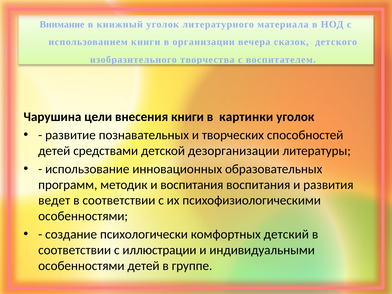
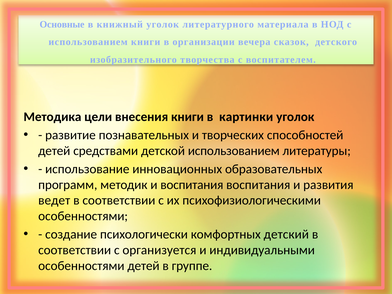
Внимание: Внимание -> Основные (62, 24)
Чарушина: Чарушина -> Методика (52, 117)
детской дезорганизации: дезорганизации -> использованием (234, 151)
иллюстрации: иллюстрации -> организуется (159, 250)
